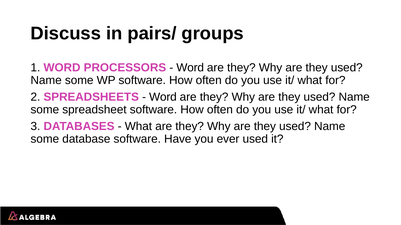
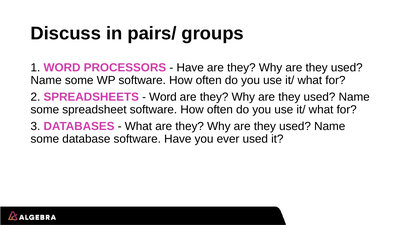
Word: Word -> Have (190, 68)
